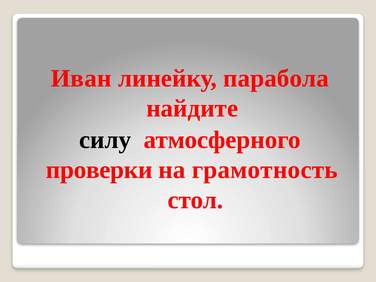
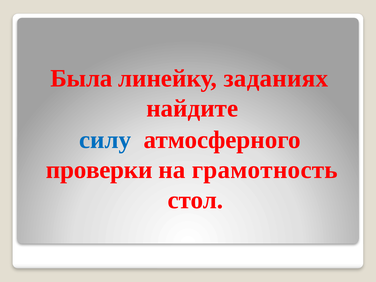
Иван: Иван -> Была (81, 78)
парабола: парабола -> заданиях (276, 78)
силу colour: black -> blue (105, 140)
